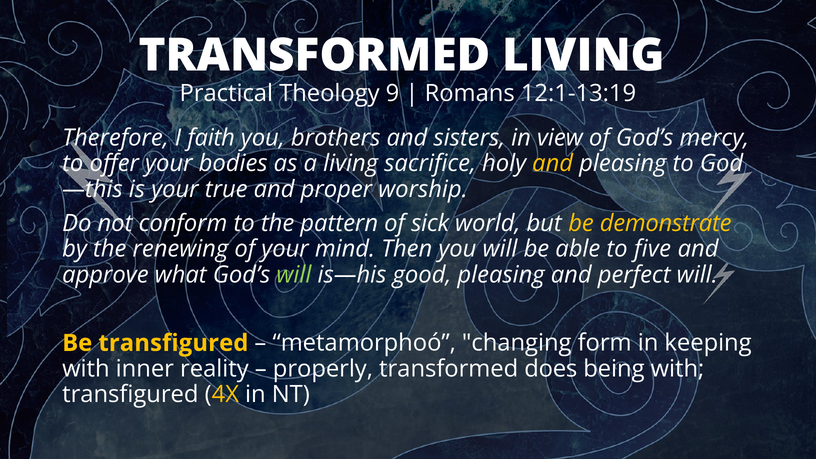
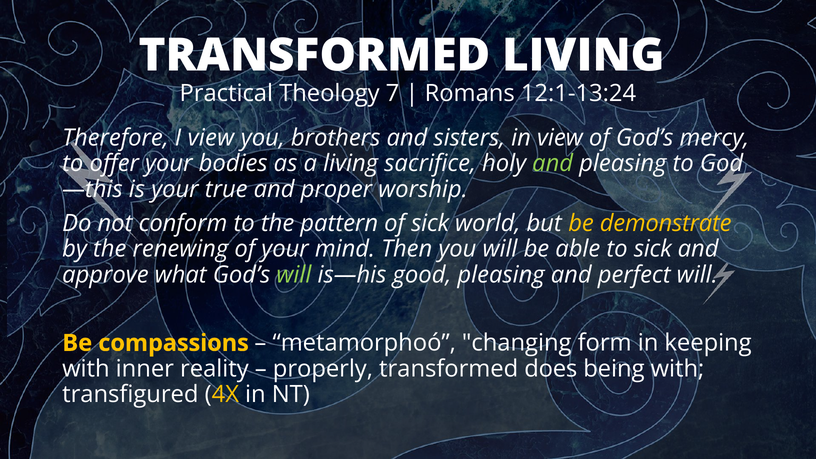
9: 9 -> 7 (393, 93)
12:1-13:19: 12:1-13:19 -> 12:1-13:24 (579, 93)
I faith: faith -> view (211, 138)
and colour: yellow -> light green (553, 164)
to five: five -> sick (653, 249)
Be transfigured: transfigured -> compassions (174, 343)
